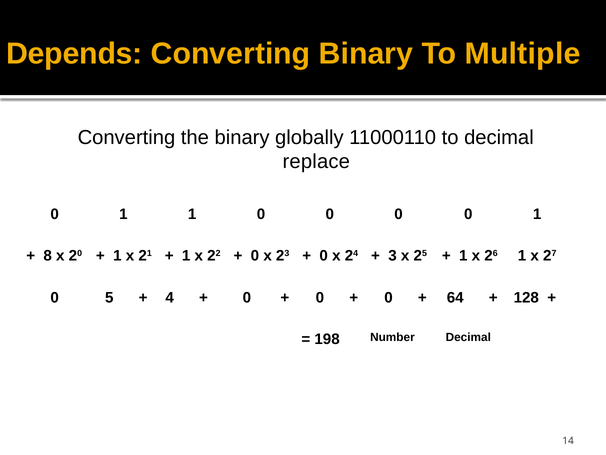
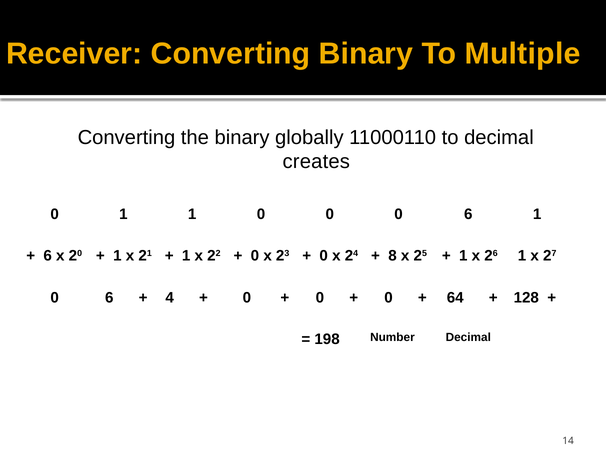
Depends: Depends -> Receiver (74, 54)
replace: replace -> creates (316, 161)
0 0 0 0: 0 -> 6 (468, 214)
8: 8 -> 6 (48, 256)
3: 3 -> 8 (392, 256)
5: 5 -> 6 (109, 297)
